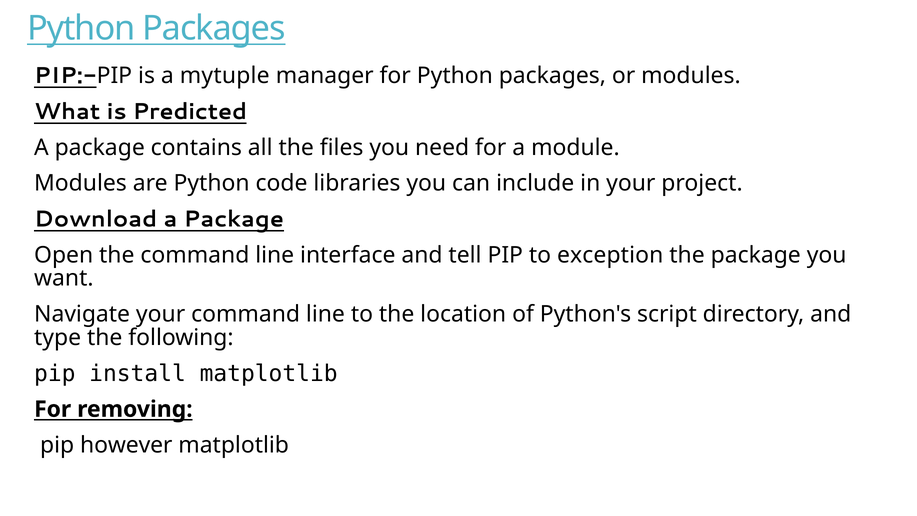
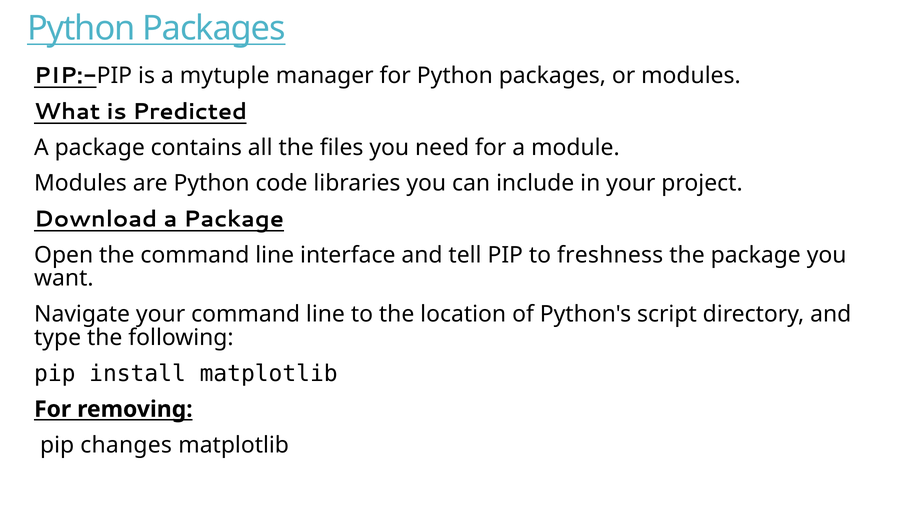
exception: exception -> freshness (610, 255)
however: however -> changes (126, 445)
